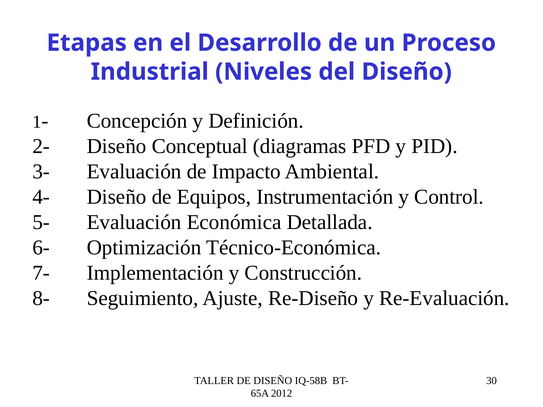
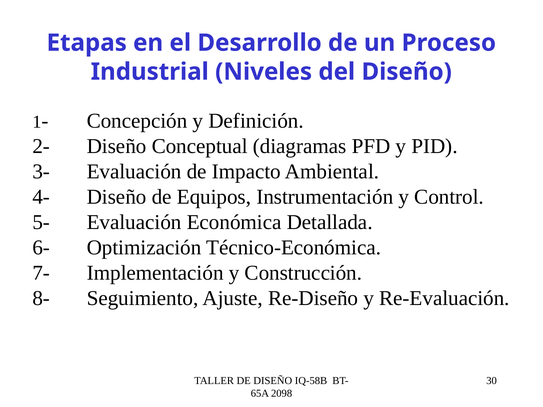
2012: 2012 -> 2098 (282, 394)
